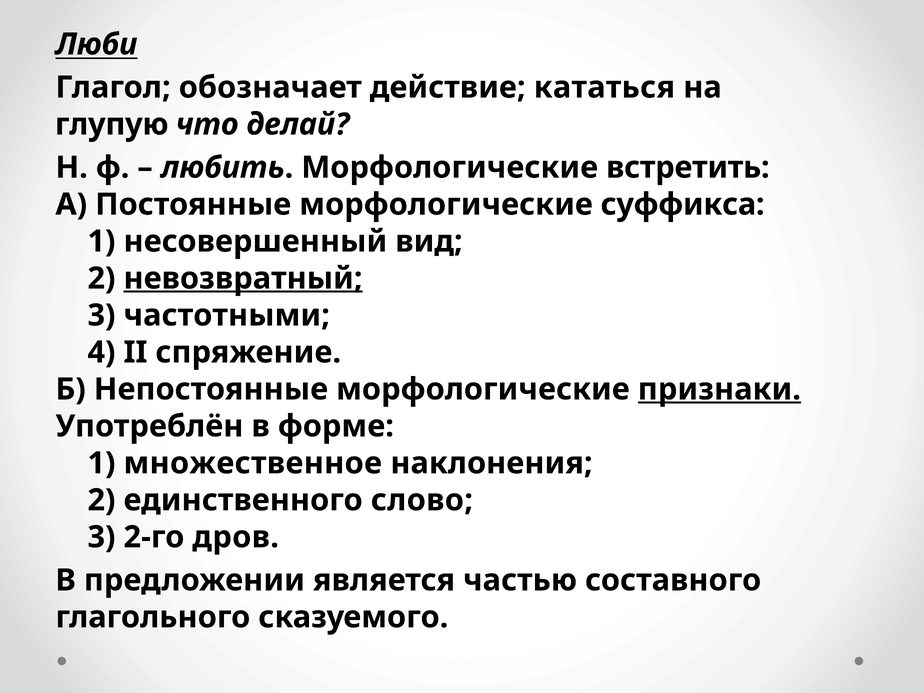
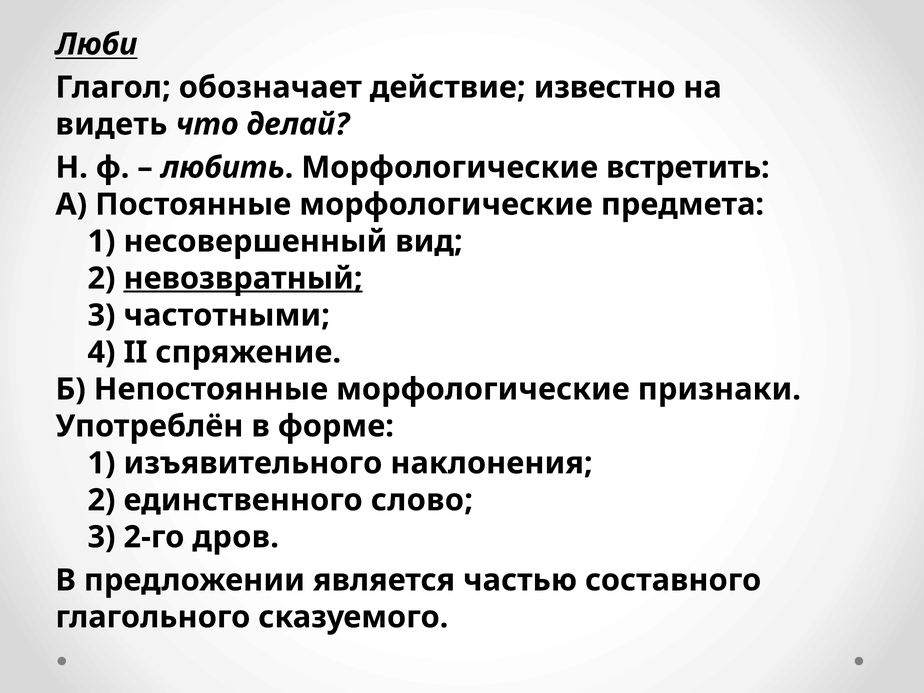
кататься: кататься -> известно (605, 87)
глупую: глупую -> видеть (111, 124)
суффикса: суффикса -> предмета (682, 204)
признаки underline: present -> none (719, 389)
множественное: множественное -> изъявительного (253, 463)
